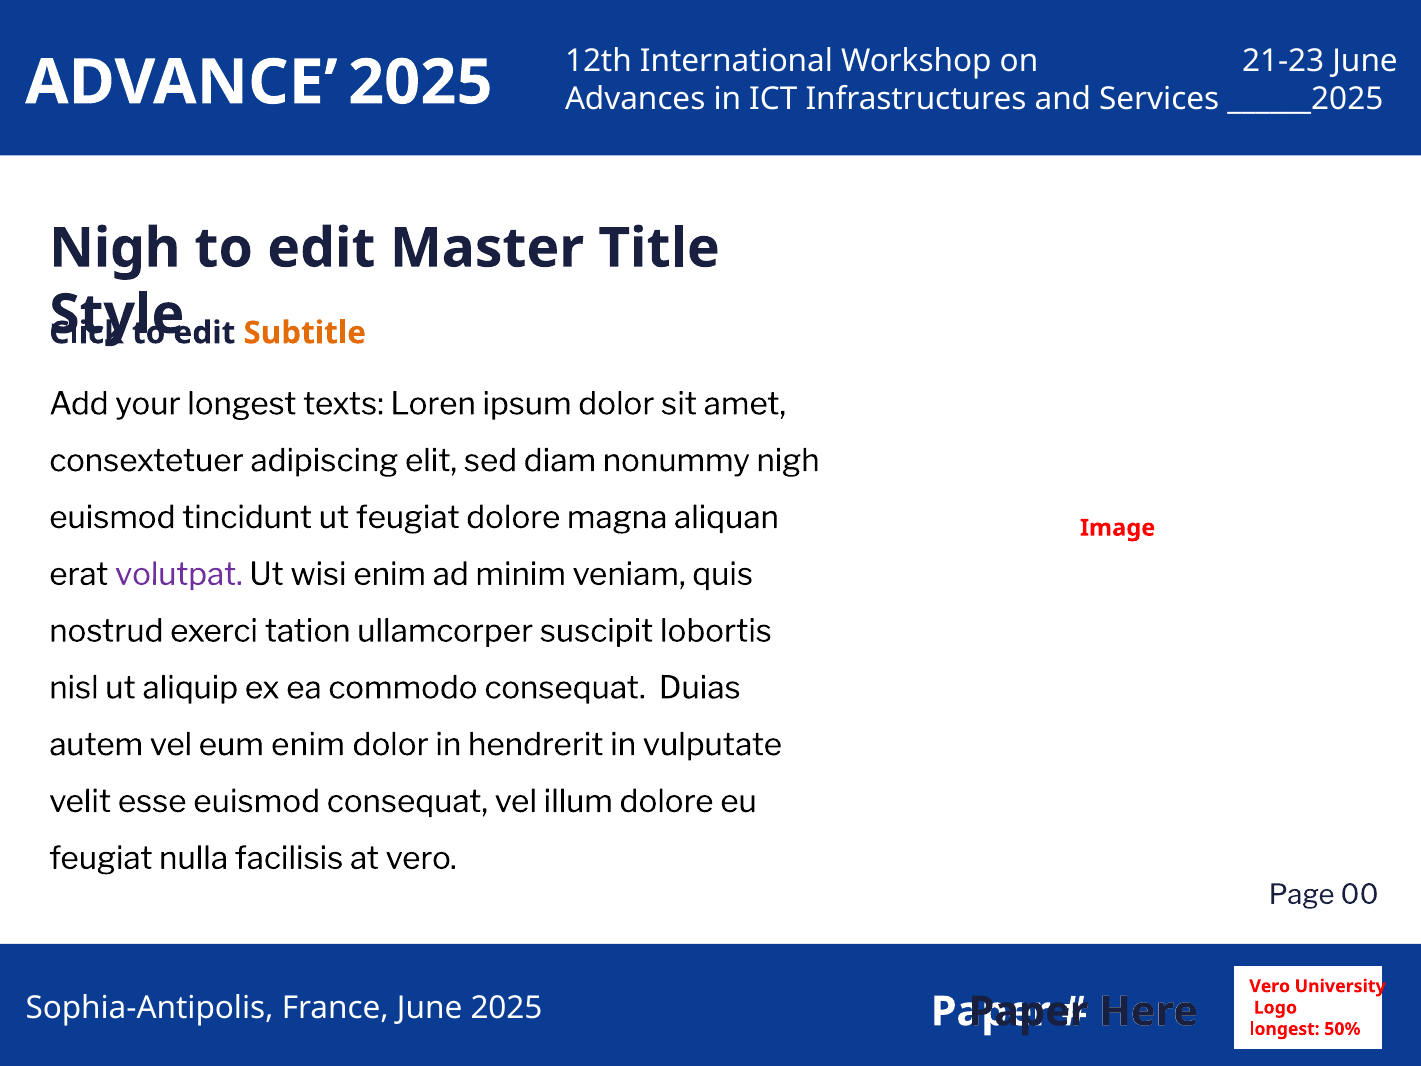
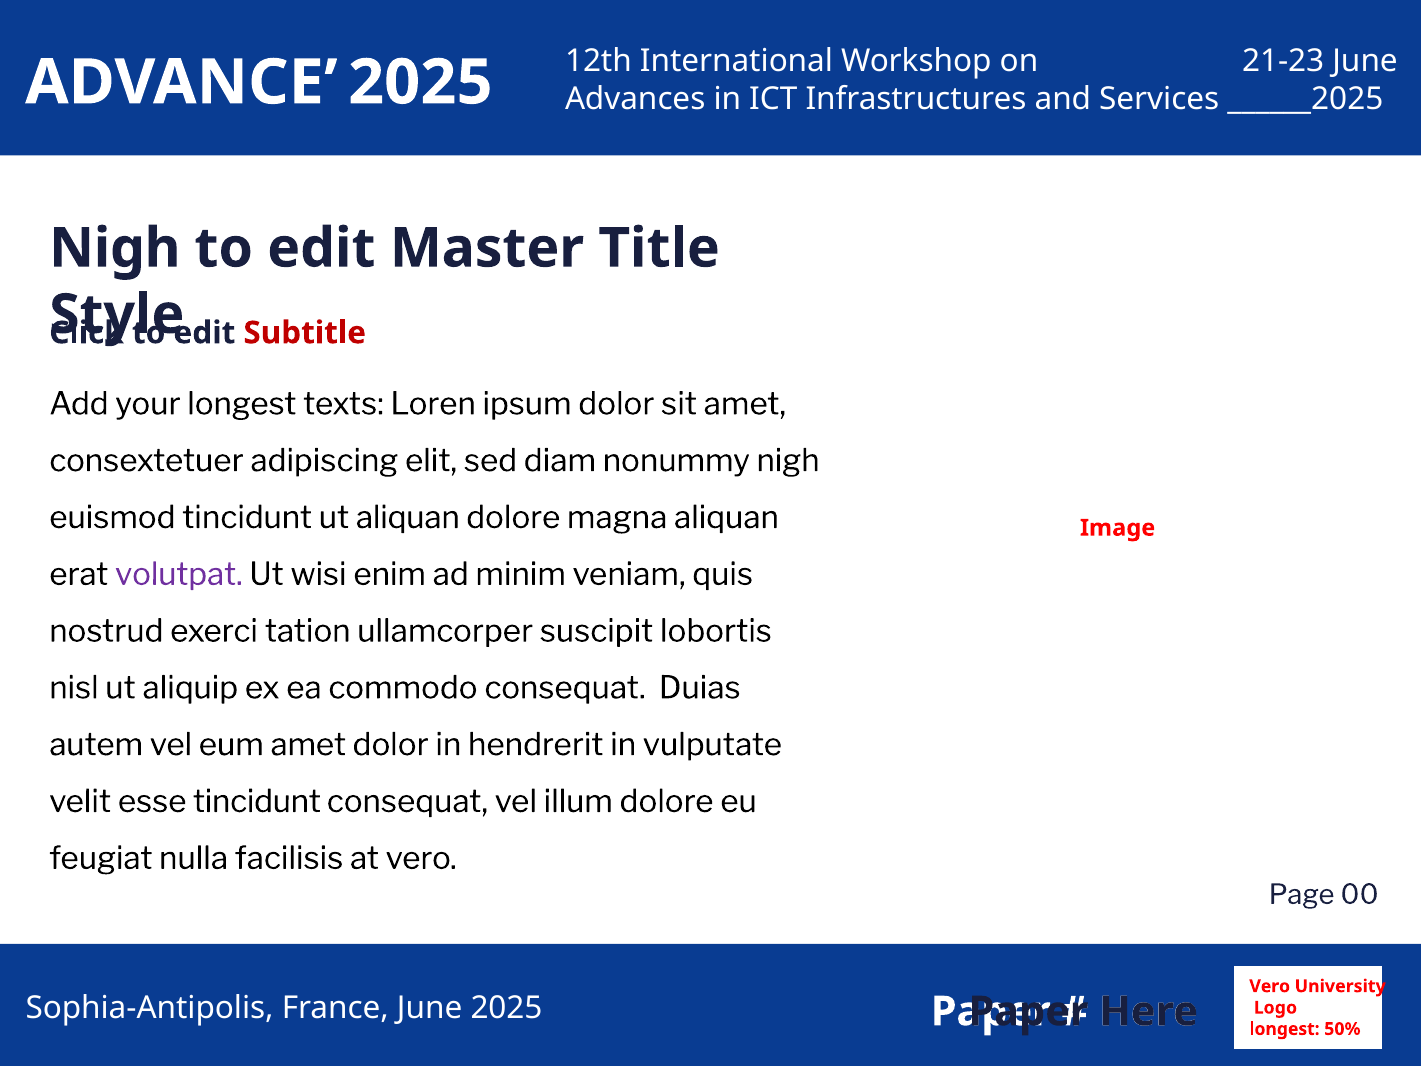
Subtitle colour: orange -> red (305, 333)
ut feugiat: feugiat -> aliquan (408, 517)
eum enim: enim -> amet (308, 745)
esse euismod: euismod -> tincidunt (257, 801)
